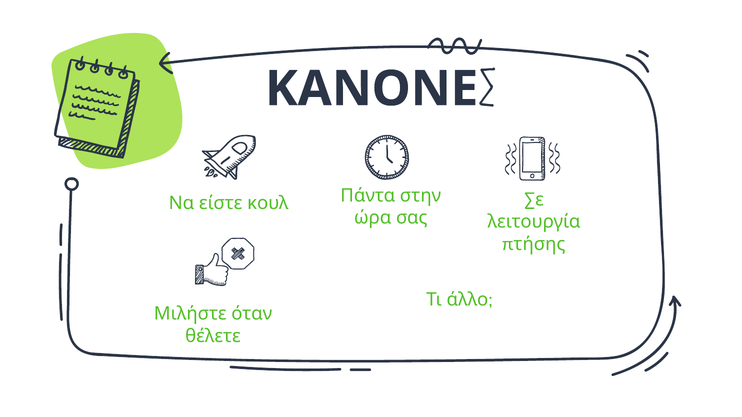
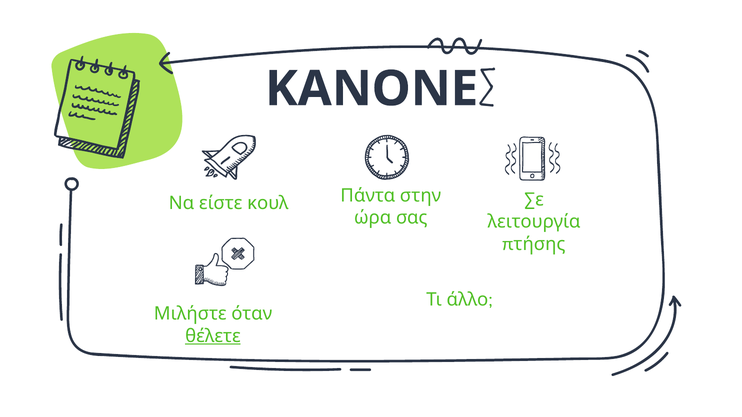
θέλετε underline: none -> present (213, 336)
